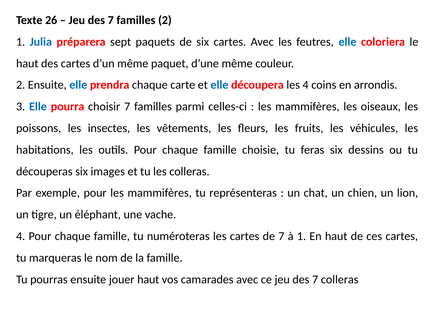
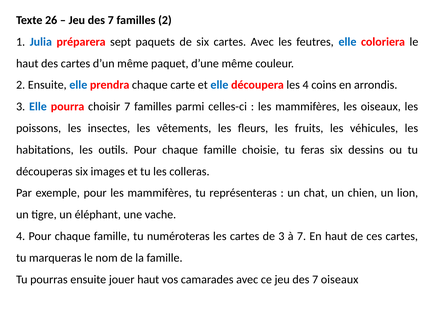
de 7: 7 -> 3 (281, 236)
à 1: 1 -> 7 (302, 236)
7 colleras: colleras -> oiseaux (340, 279)
